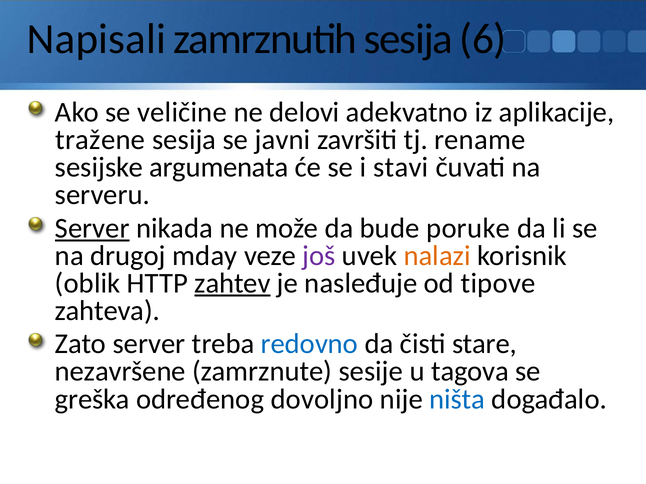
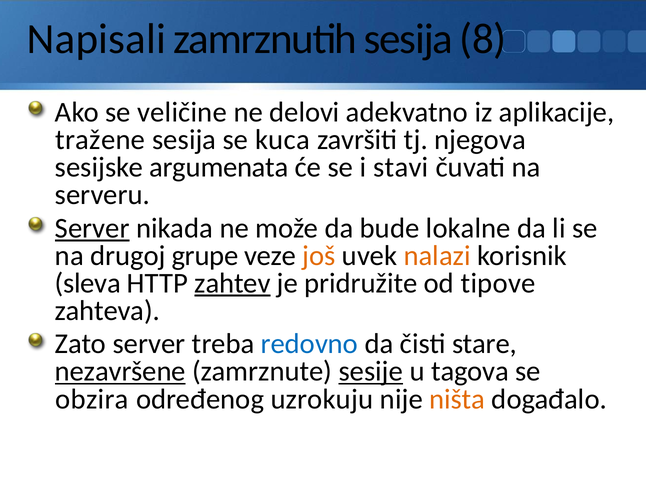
6: 6 -> 8 (483, 39)
javni: javni -> kuca (282, 140)
rename: rename -> njegova (480, 140)
poruke: poruke -> lokalne (468, 228)
mday: mday -> grupe (205, 256)
još colour: purple -> orange (319, 256)
oblik: oblik -> sleva (88, 283)
nasleđuje: nasleđuje -> pridružite (361, 283)
nezavršene underline: none -> present (120, 372)
sesije underline: none -> present (371, 372)
greška: greška -> obzira (92, 399)
dovoljno: dovoljno -> uzrokuju (322, 399)
ništa colour: blue -> orange (457, 399)
